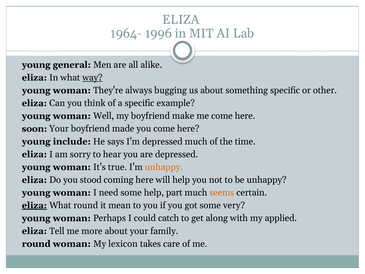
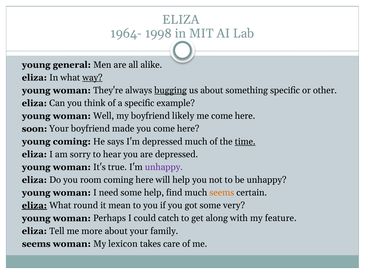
1996: 1996 -> 1998 (159, 33)
bugging underline: none -> present (171, 90)
make: make -> likely (183, 116)
young include: include -> coming (72, 141)
time underline: none -> present (245, 141)
unhappy colour: orange -> purple (164, 167)
stood: stood -> room (91, 180)
part: part -> find (174, 192)
applied: applied -> feature (281, 218)
round: round -> seems (36, 244)
